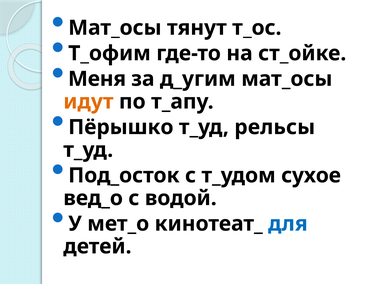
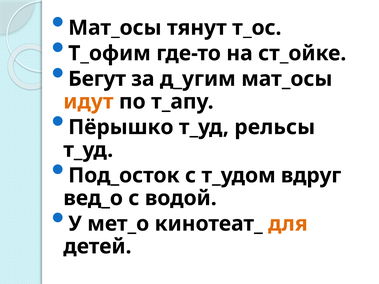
Меня: Меня -> Бегут (97, 79)
сухое: сухое -> вдруг (311, 176)
для colour: blue -> orange (288, 224)
